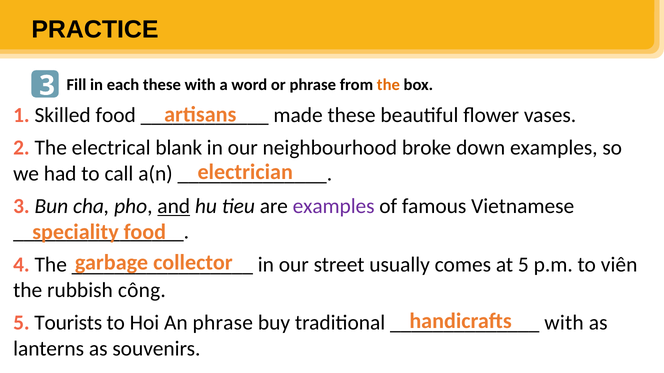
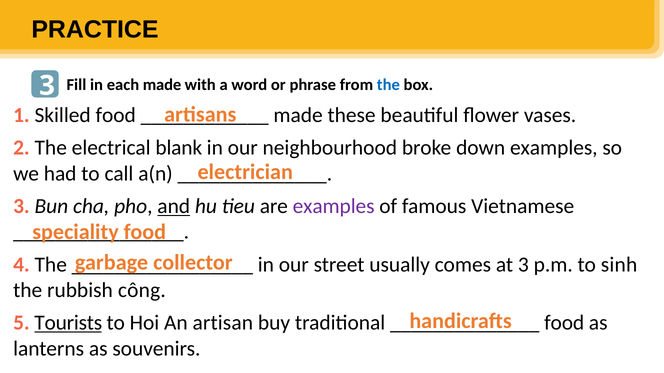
each these: these -> made (162, 85)
the colour: orange -> blue (388, 85)
at 5: 5 -> 3 (523, 265)
viên: viên -> sinh (619, 265)
Tourists underline: none -> present (68, 323)
An phrase: phrase -> artisan (223, 323)
with: with -> food (564, 323)
